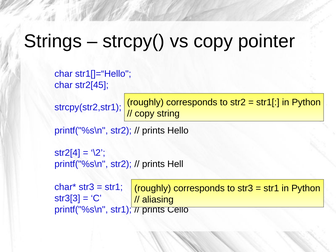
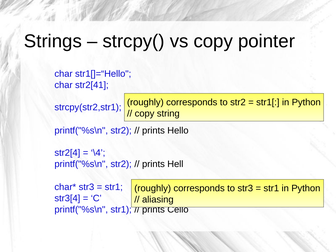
str2[45: str2[45 -> str2[41 (92, 85)
\2: \2 -> \4 (98, 153)
str3[3: str3[3 -> str3[4 (67, 198)
